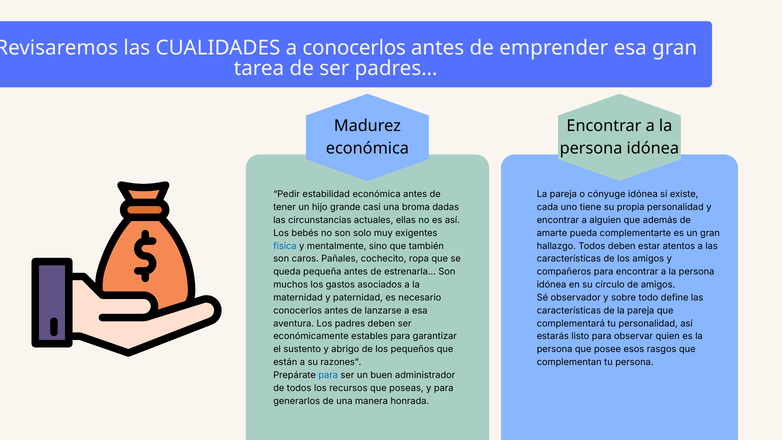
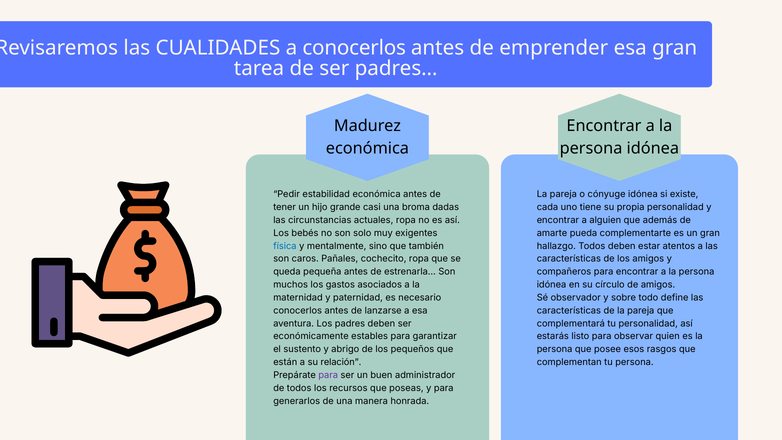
actuales ellas: ellas -> ropa (406, 220)
razones: razones -> relación (341, 362)
para colour: blue -> purple (328, 375)
